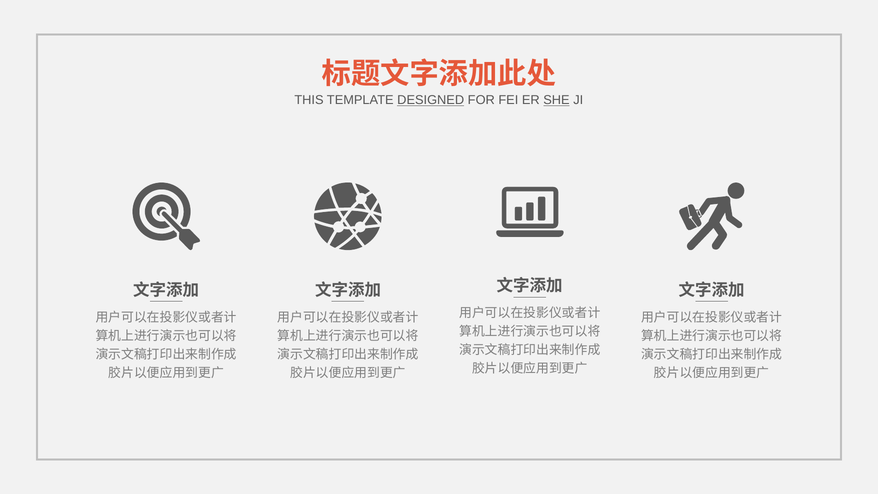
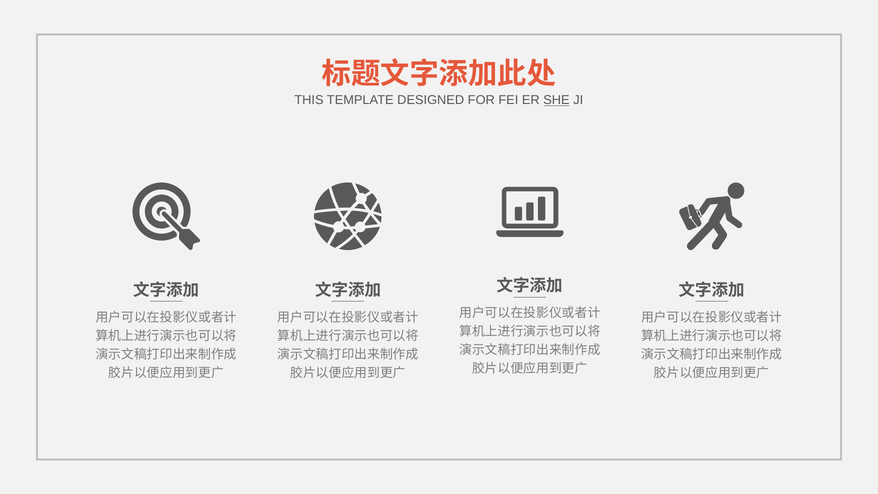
DESIGNED underline: present -> none (431, 100)
